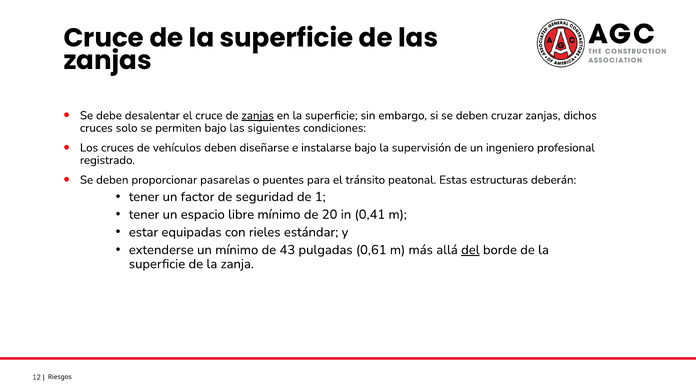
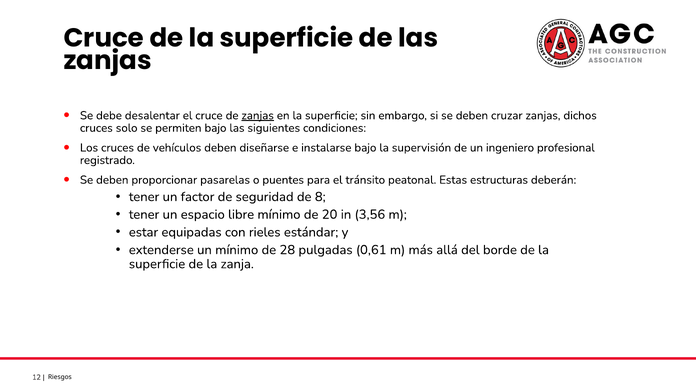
1: 1 -> 8 (320, 197)
0,41: 0,41 -> 3,56 (370, 215)
43: 43 -> 28 (287, 250)
del underline: present -> none (470, 250)
